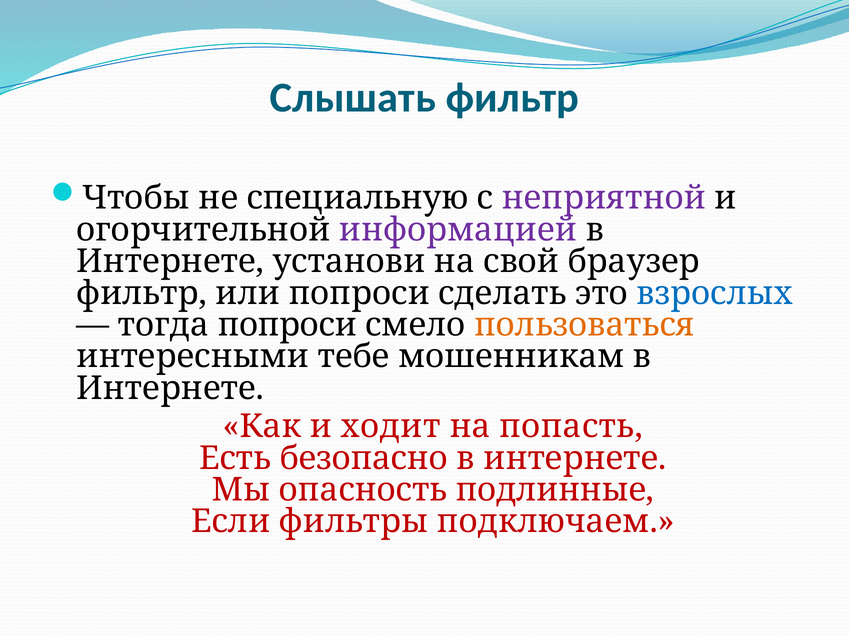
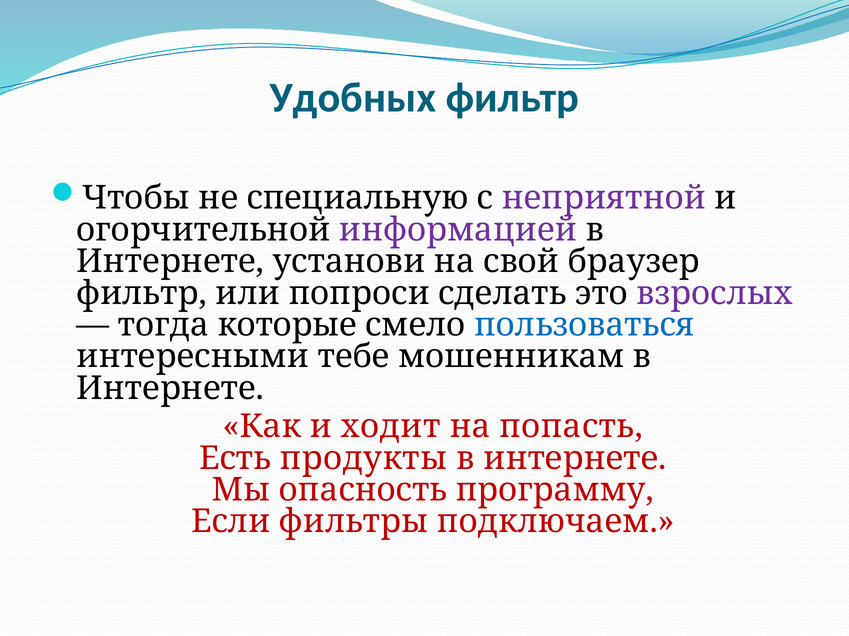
Слышать: Слышать -> Удобных (353, 98)
взрослых colour: blue -> purple (715, 294)
тогда попроси: попроси -> которые (287, 325)
пользоваться colour: orange -> blue (584, 325)
безопасно: безопасно -> продукты (364, 459)
подлинные: подлинные -> программу (555, 490)
